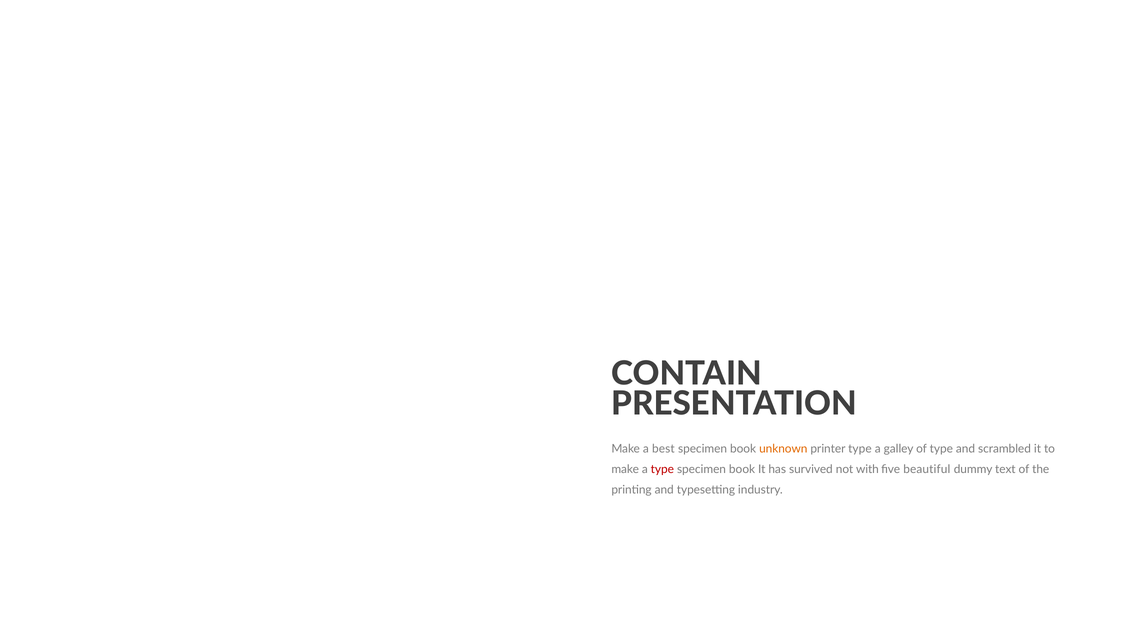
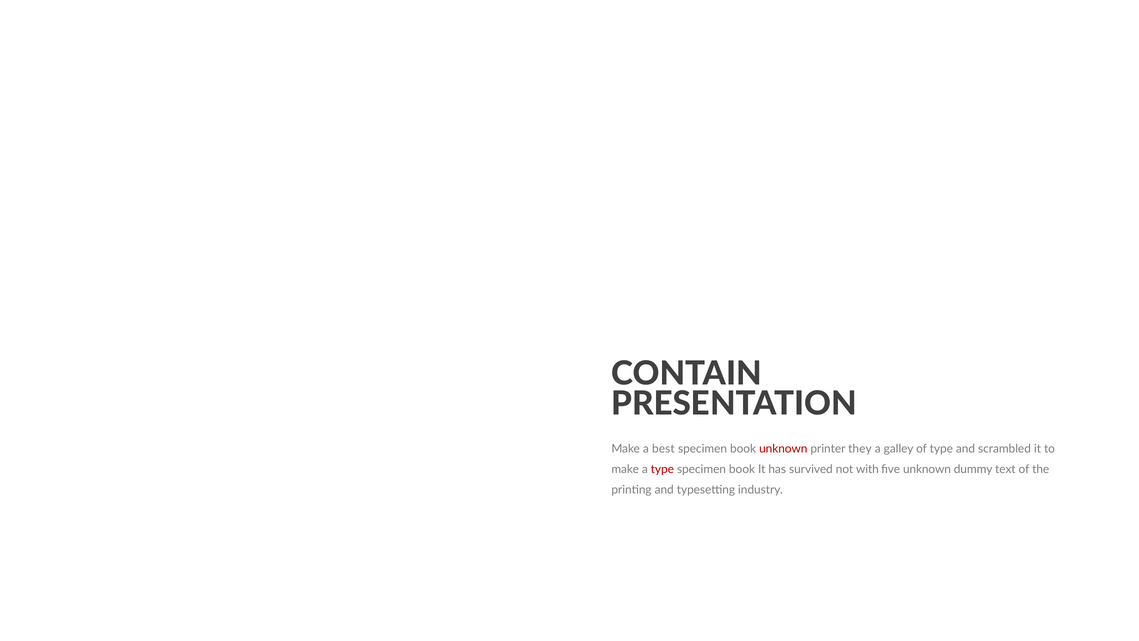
unknown colour: orange -> red (783, 449)
printer type: type -> they (860, 449)
five beautiful: beautiful -> unknown (927, 469)
